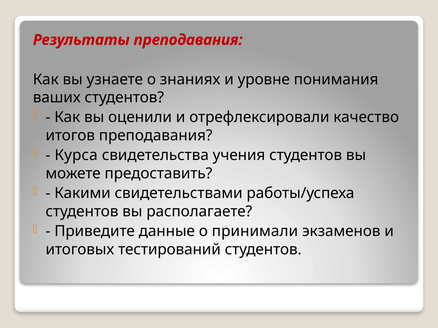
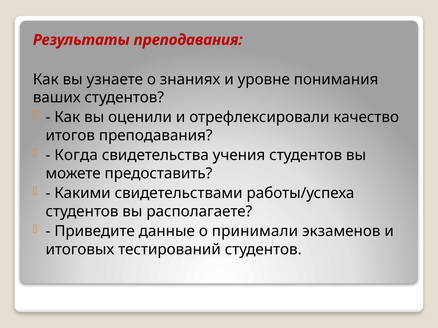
Курса: Курса -> Когда (76, 156)
